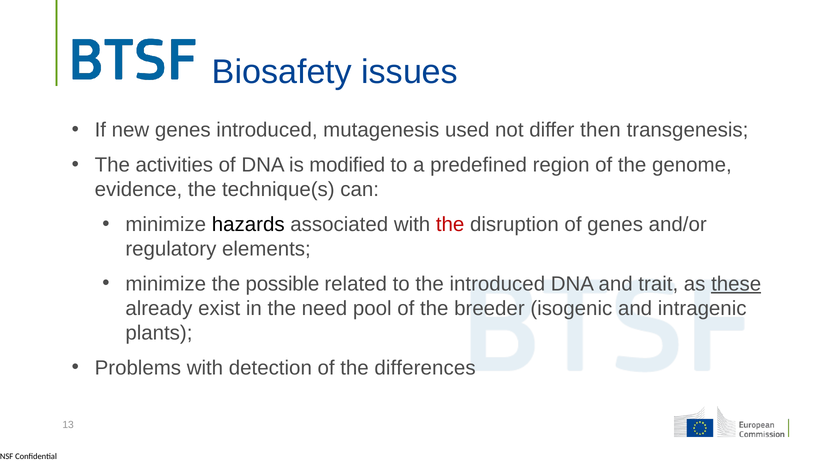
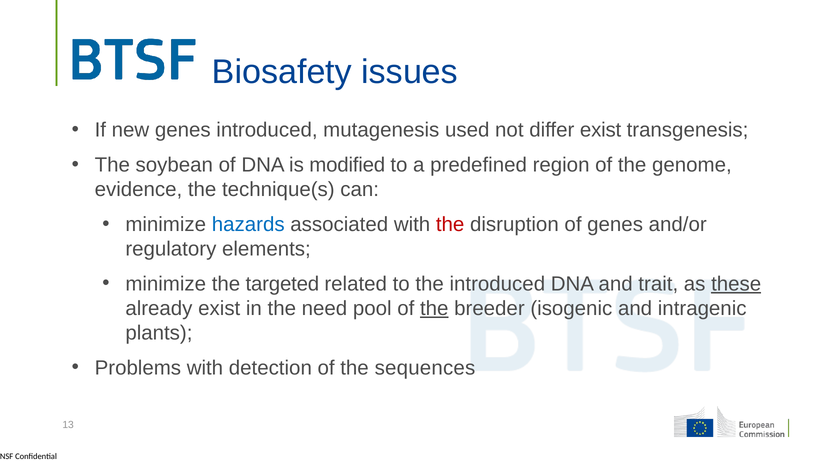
differ then: then -> exist (601, 130)
activities: activities -> soybean (174, 165)
hazards colour: black -> blue (248, 224)
possible: possible -> targeted (282, 284)
the underline: none -> present (434, 308)
differences: differences -> sequences (425, 368)
